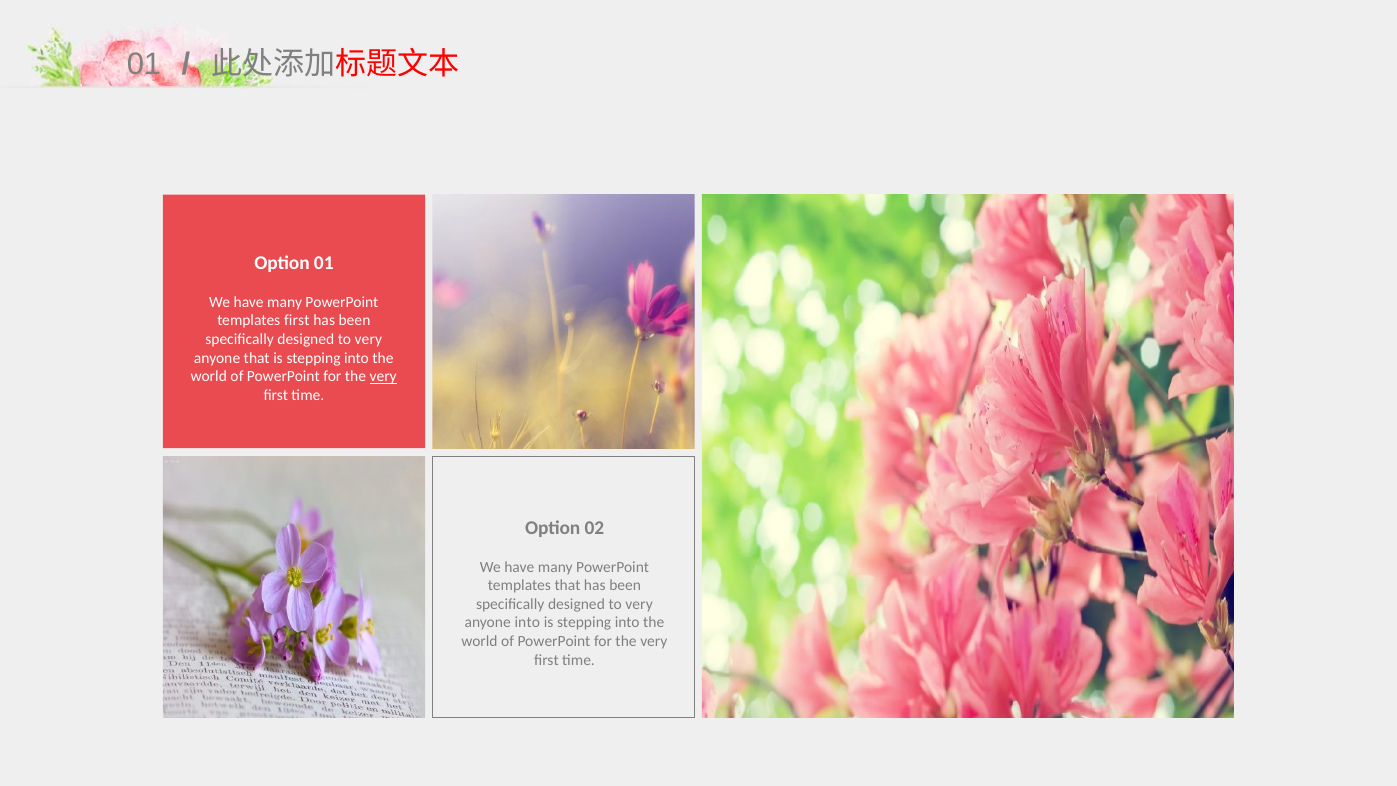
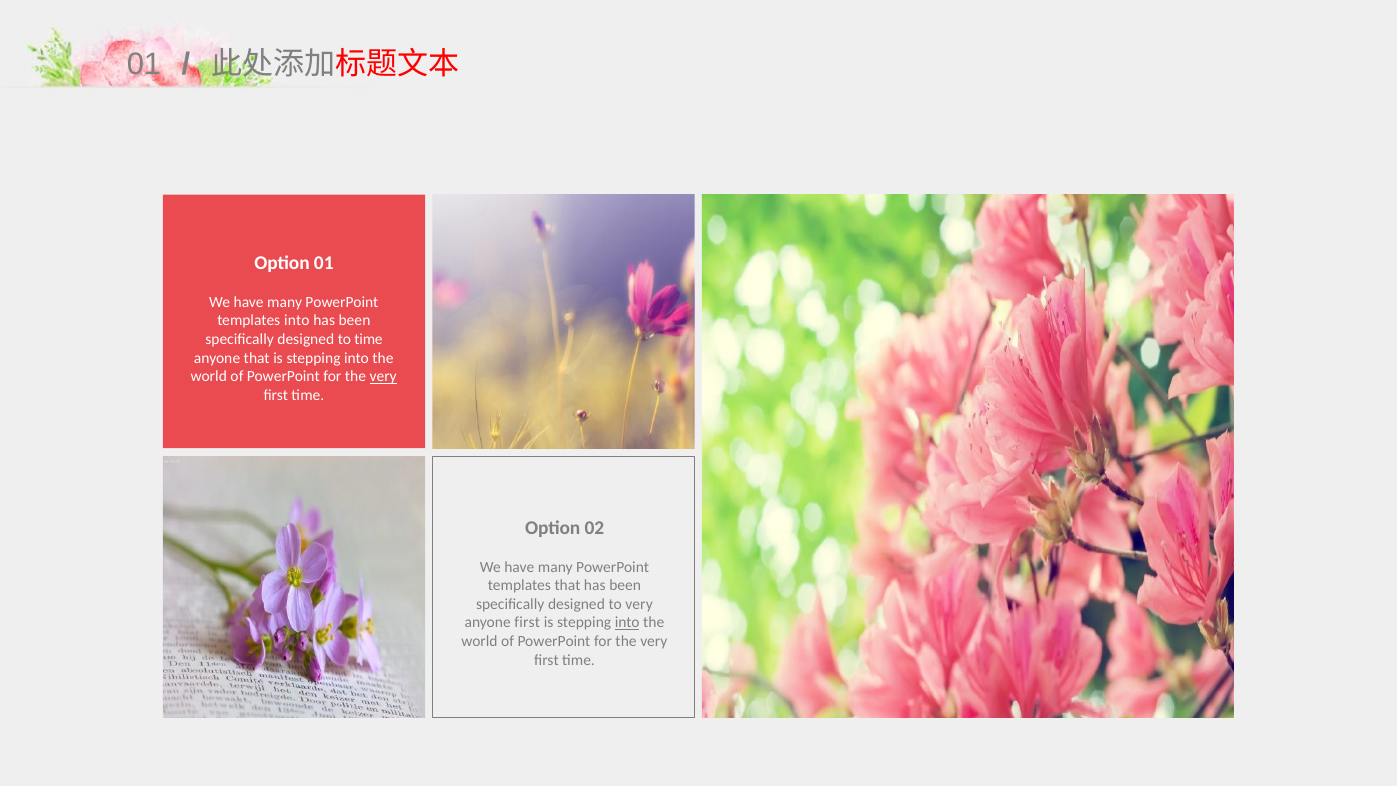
templates first: first -> into (297, 321)
very: very -> time (369, 339)
anyone into: into -> first (527, 623)
into underline: none -> present (627, 623)
